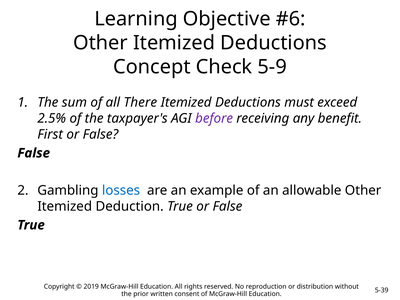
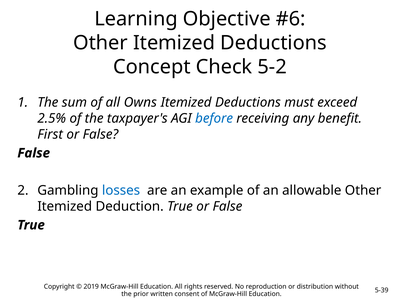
5-9: 5-9 -> 5-2 (272, 67)
There: There -> Owns (140, 102)
before colour: purple -> blue (214, 118)
